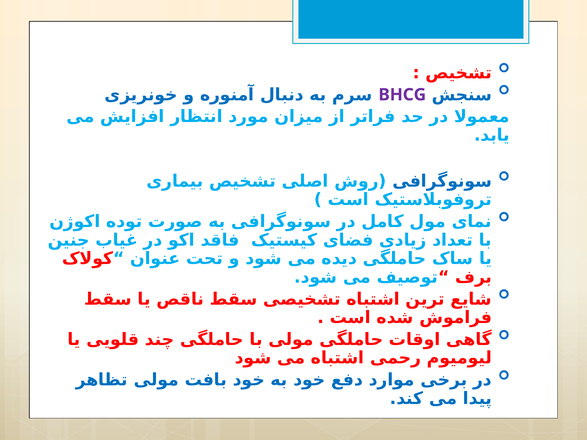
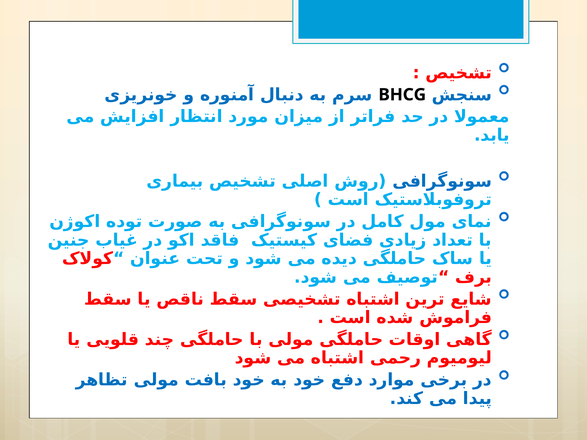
BHCG colour: purple -> black (402, 95)
